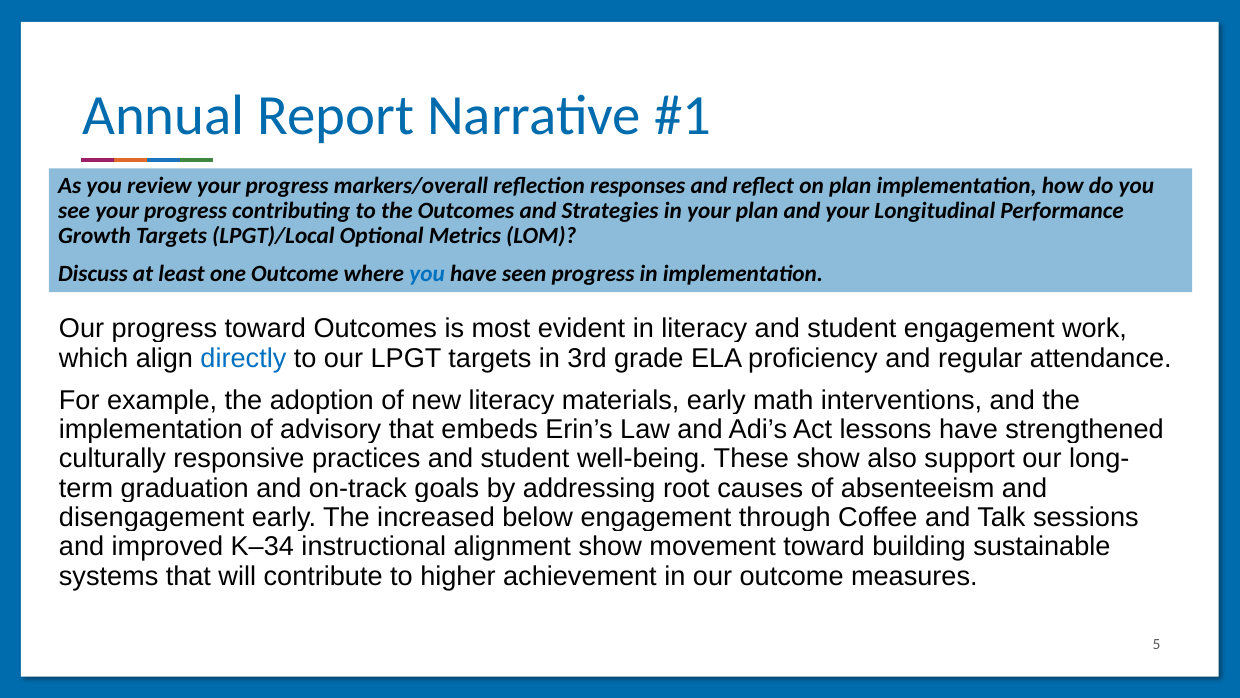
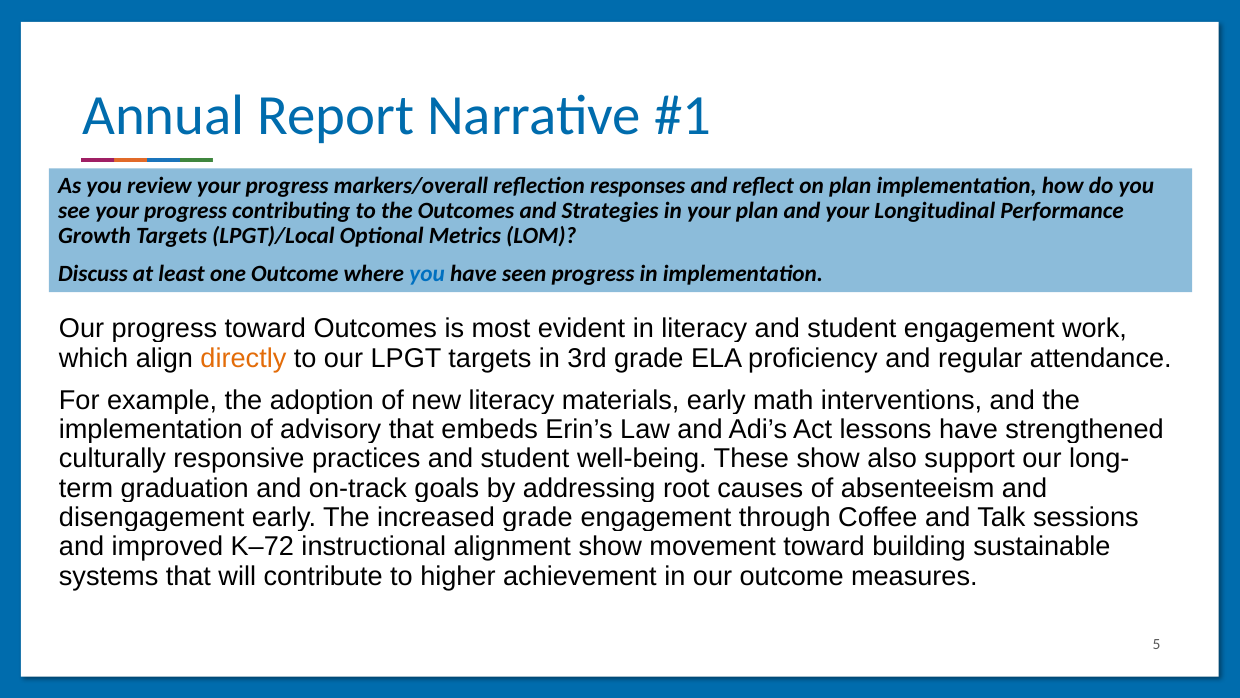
directly colour: blue -> orange (243, 358)
increased below: below -> grade (538, 517)
K–34: K–34 -> K–72 (262, 546)
